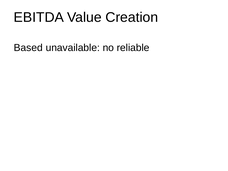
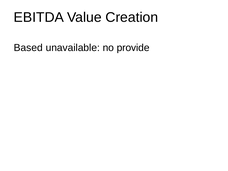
reliable: reliable -> provide (133, 48)
